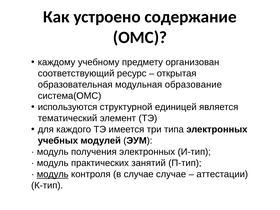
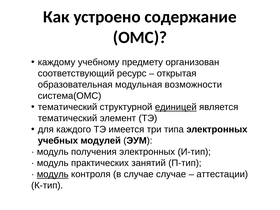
образование: образование -> возможности (193, 85)
используются: используются -> тематический (68, 107)
единицей underline: none -> present (176, 107)
